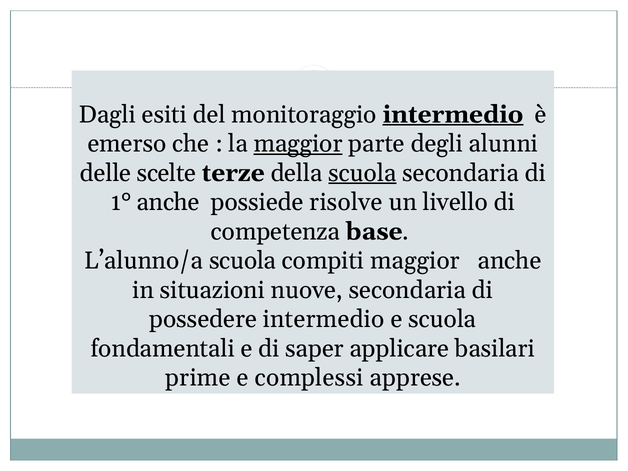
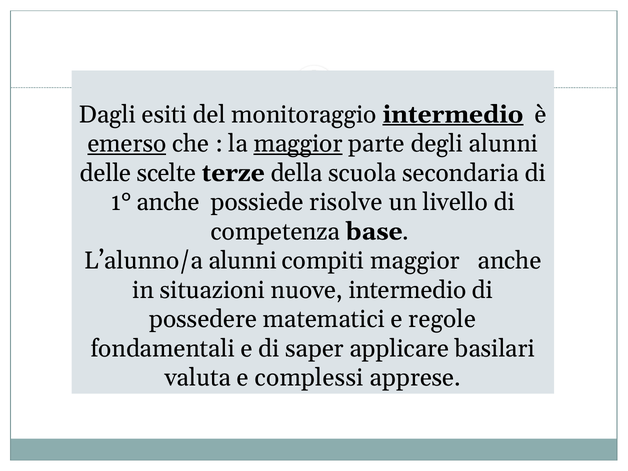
emerso underline: none -> present (127, 144)
scuola underline: present -> none (362, 173)
L’alunno/a scuola: scuola -> alunni (243, 261)
nuove secondaria: secondaria -> intermedio (407, 290)
possedere intermedio: intermedio -> matematici (324, 319)
e scuola: scuola -> regole (442, 319)
prime: prime -> valuta (198, 378)
